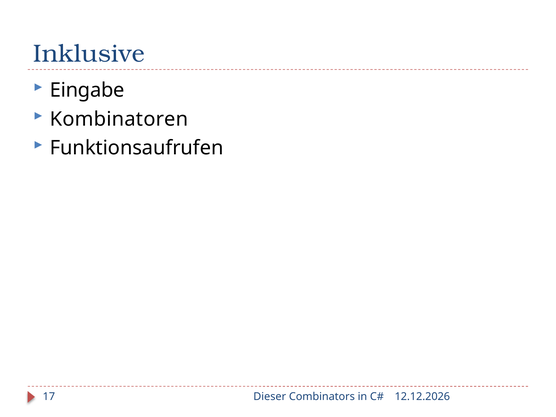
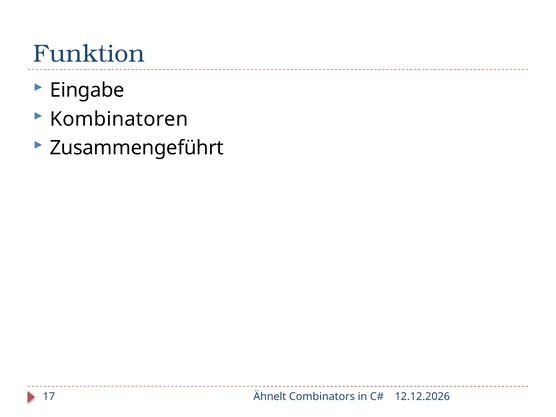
Inklusive: Inklusive -> Funktion (89, 54)
Funktionsaufrufen: Funktionsaufrufen -> Zusammengeführt (137, 148)
Dieser: Dieser -> Ähnelt (270, 396)
